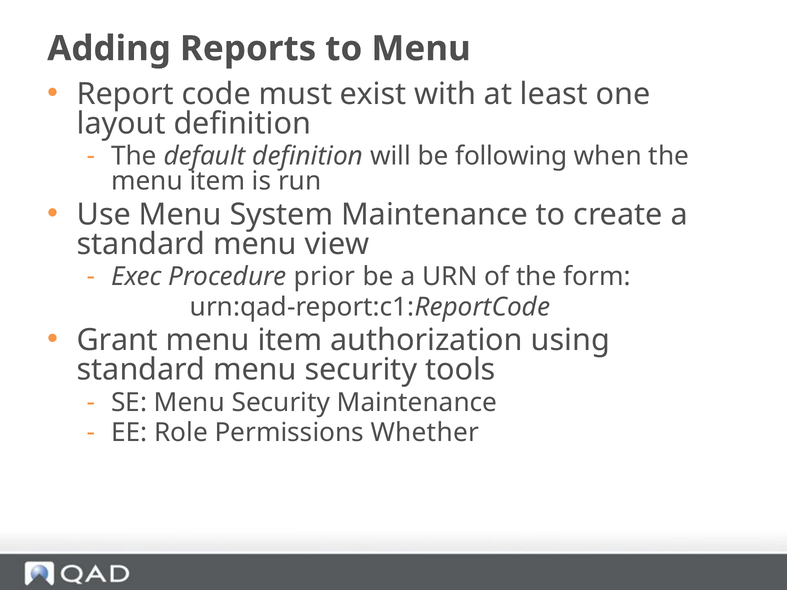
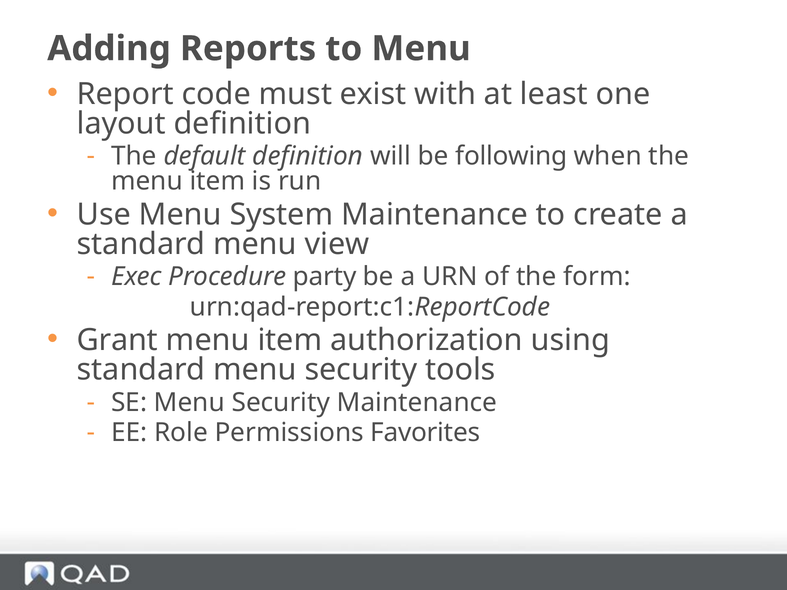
prior: prior -> party (325, 277)
Whether: Whether -> Favorites (425, 433)
